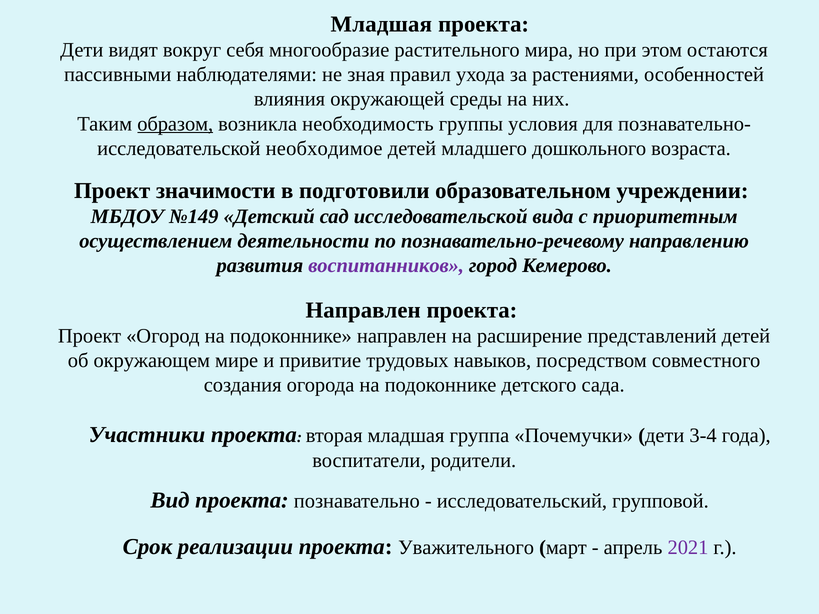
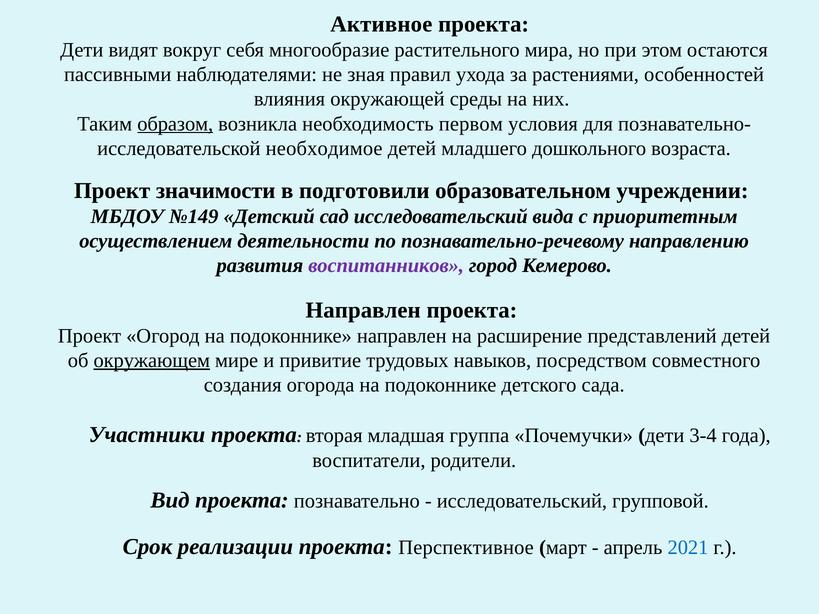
Младшая: Младшая -> Активное (381, 24)
группы: группы -> первом (471, 124)
сад исследовательской: исследовательской -> исследовательский (441, 217)
окружающем underline: none -> present (152, 361)
Уважительного: Уважительного -> Перспективное (466, 548)
2021 colour: purple -> blue (688, 548)
